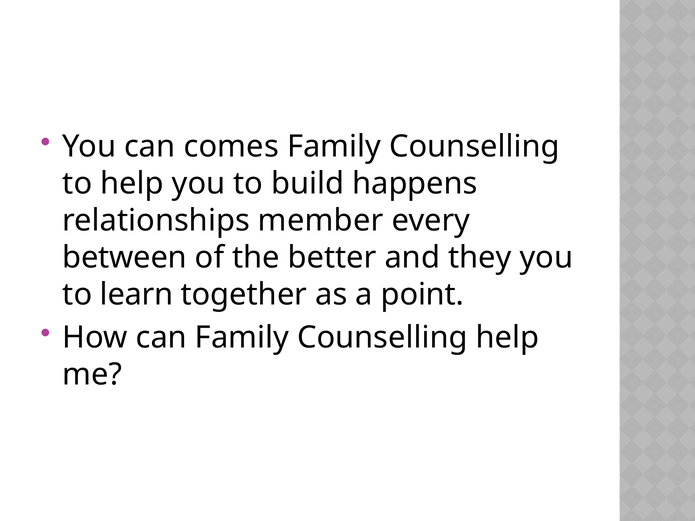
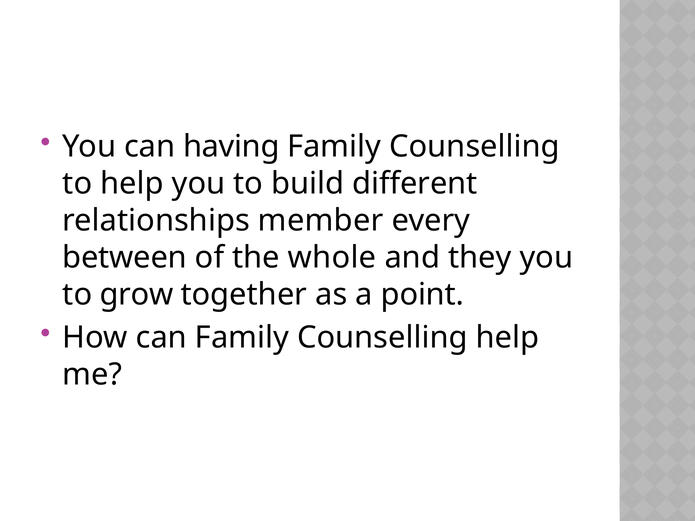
comes: comes -> having (231, 146)
happens: happens -> different (415, 184)
better: better -> whole (332, 258)
learn: learn -> grow (137, 295)
